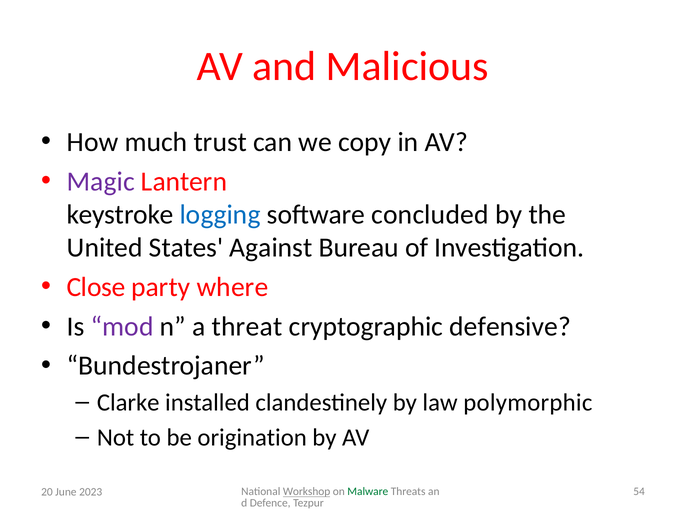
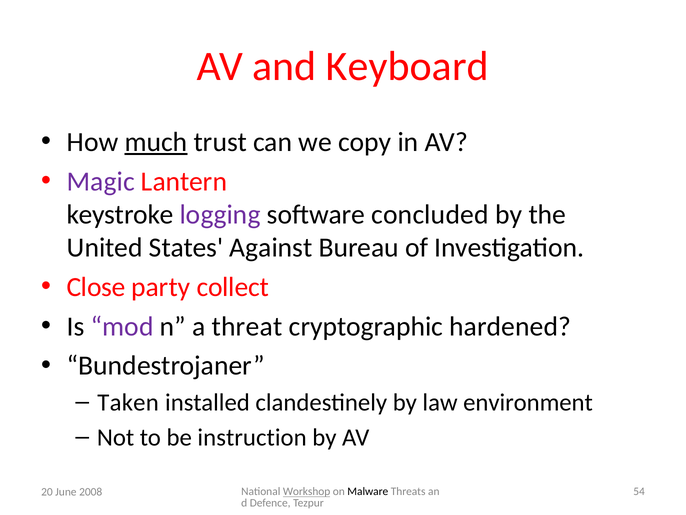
Malicious: Malicious -> Keyboard (407, 66)
much underline: none -> present (156, 142)
logging colour: blue -> purple (220, 214)
where: where -> collect (233, 287)
defensive: defensive -> hardened (510, 326)
Clarke: Clarke -> Taken (128, 402)
polymorphic: polymorphic -> environment (528, 402)
origination: origination -> instruction (252, 437)
Malware colour: green -> black (368, 491)
2023: 2023 -> 2008 (91, 491)
